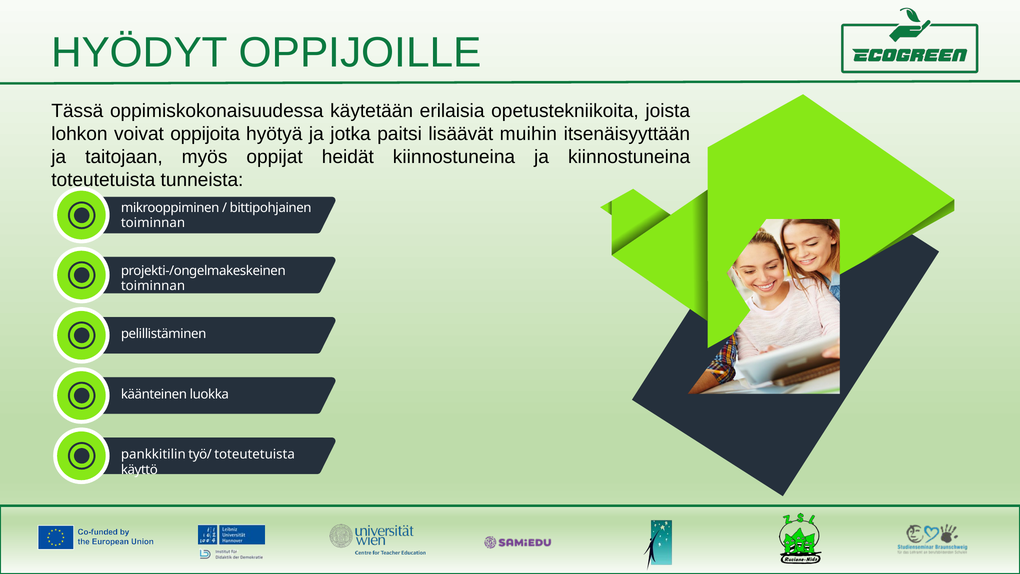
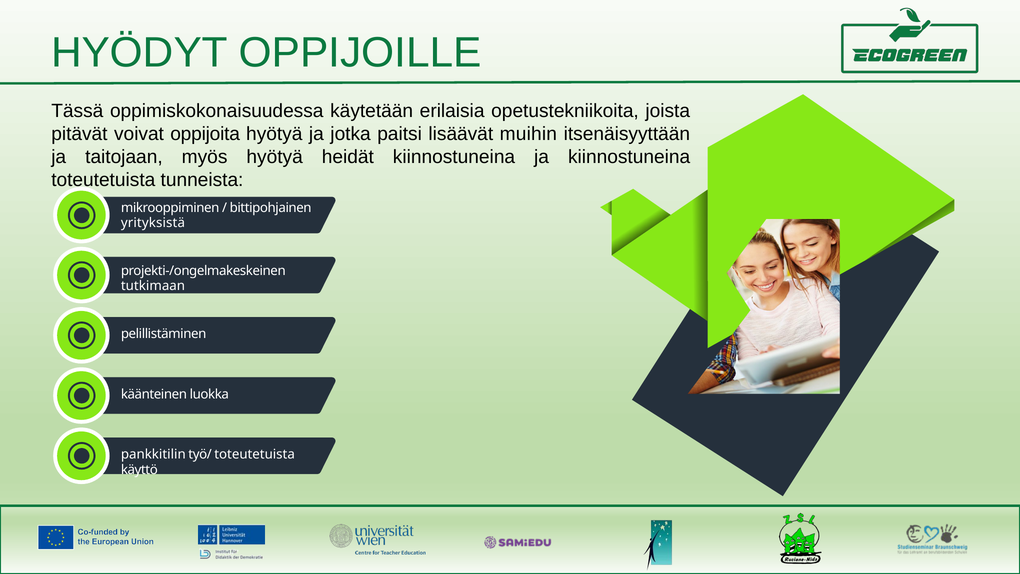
lohkon: lohkon -> pitävät (79, 134)
myös oppijat: oppijat -> hyötyä (275, 157)
toiminnan: toiminnan -> yrityksistä (153, 223)
toiminnan: toiminnan -> tutkimaan (153, 286)
